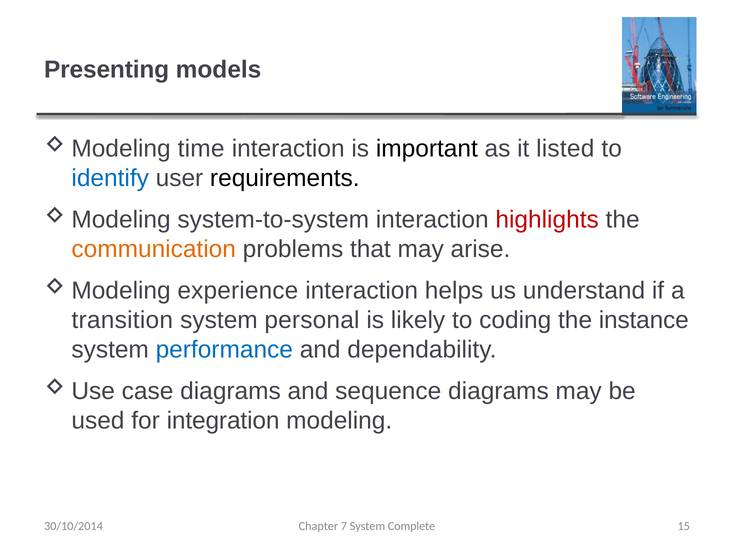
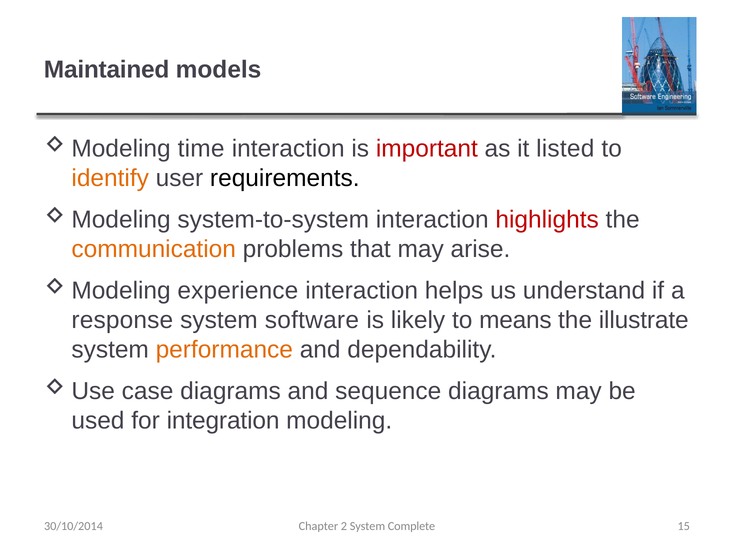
Presenting: Presenting -> Maintained (107, 70)
important colour: black -> red (427, 148)
identify colour: blue -> orange (110, 178)
transition: transition -> response (122, 320)
personal: personal -> software (312, 320)
coding: coding -> means (515, 320)
instance: instance -> illustrate (644, 320)
performance colour: blue -> orange (224, 349)
7: 7 -> 2 (344, 526)
